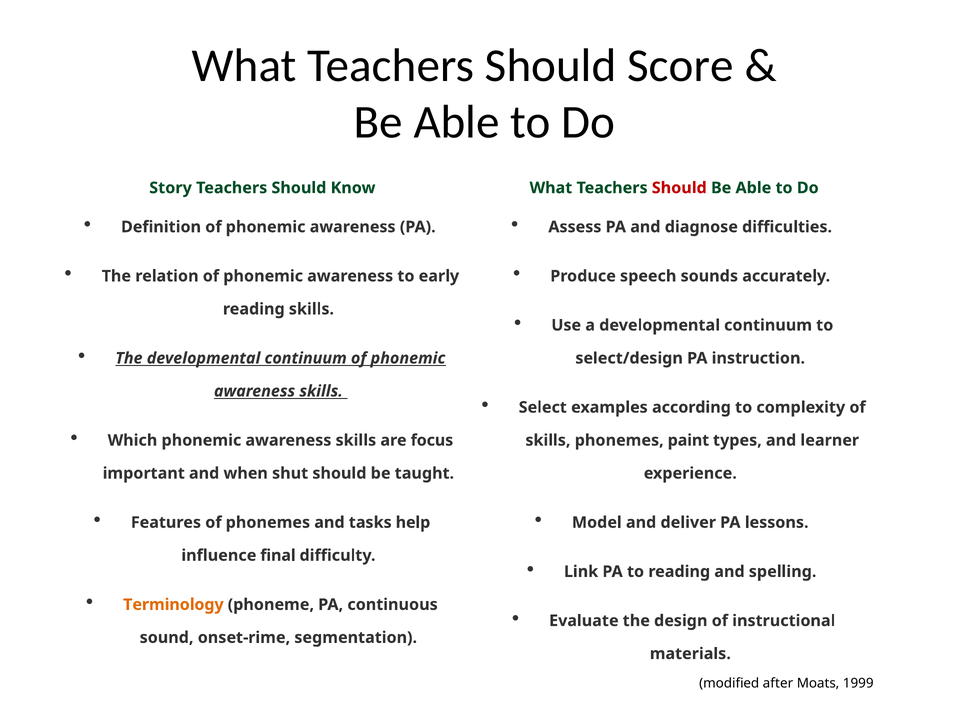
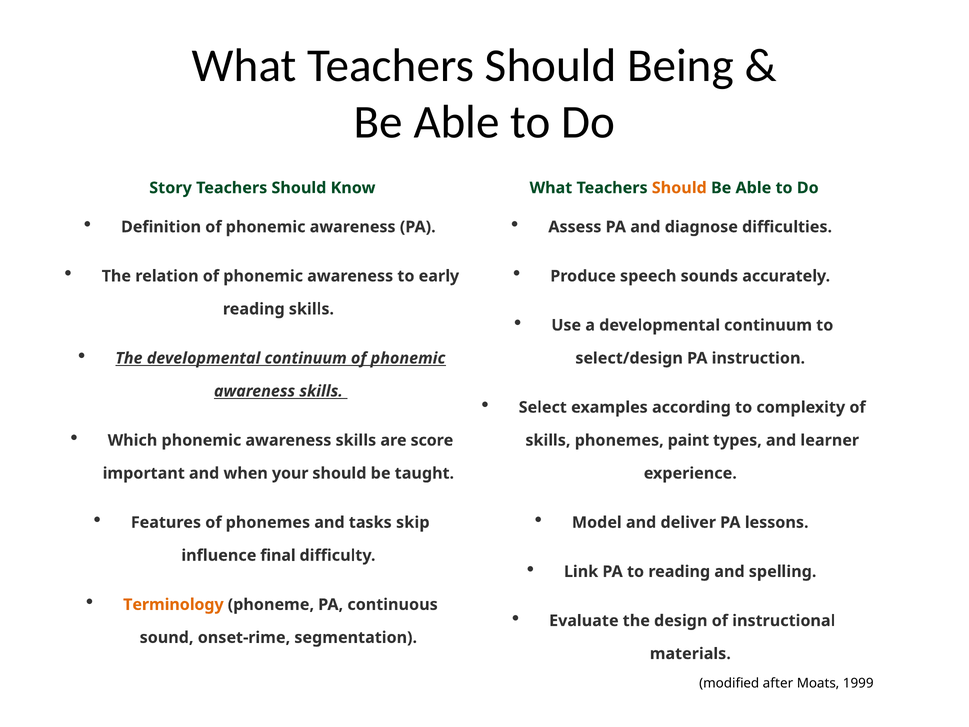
Score: Score -> Being (680, 65)
Should colour: red -> orange (679, 188)
focus: focus -> score (432, 440)
shut: shut -> your (290, 473)
help: help -> skip (413, 522)
